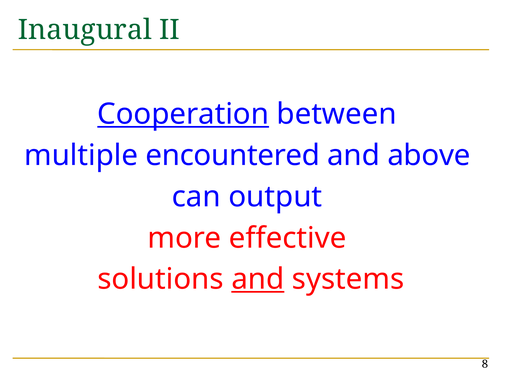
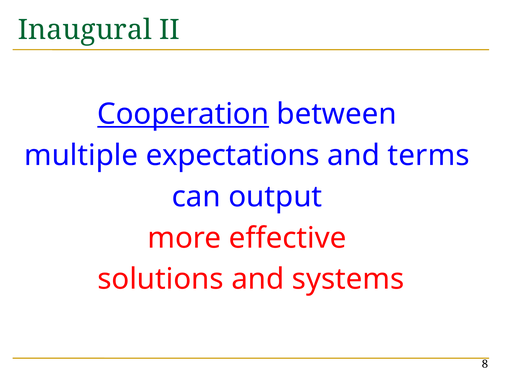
encountered: encountered -> expectations (233, 156)
above: above -> terms (429, 156)
and underline: present -> none (258, 280)
